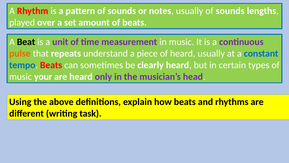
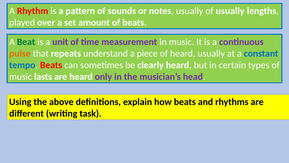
usually of sounds: sounds -> usually (230, 11)
Beat colour: black -> green (26, 42)
your: your -> lasts (43, 76)
